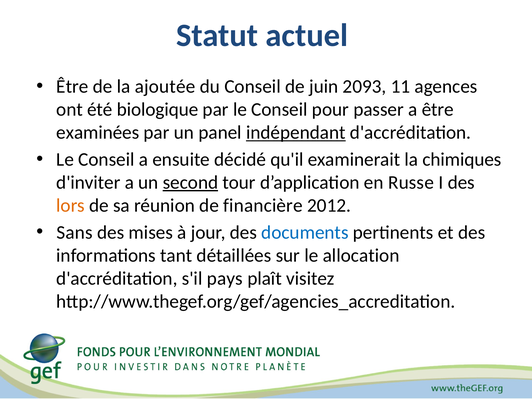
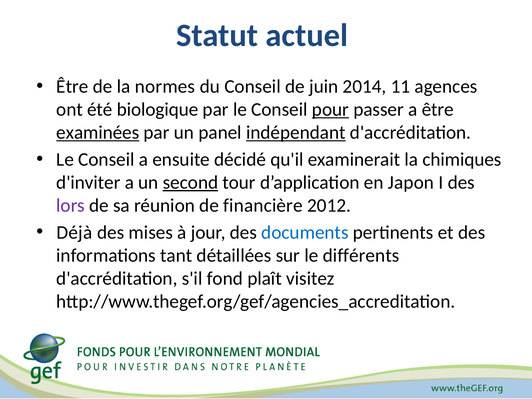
ajoutée: ajoutée -> normes (165, 86)
2093: 2093 -> 2014 (364, 86)
pour underline: none -> present (330, 110)
examinées underline: none -> present (98, 133)
Russe: Russe -> Japon (411, 182)
lors colour: orange -> purple (71, 205)
Sans: Sans -> Déjà (74, 232)
allocation: allocation -> différents (361, 255)
pays: pays -> fond (225, 278)
